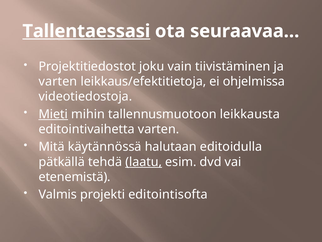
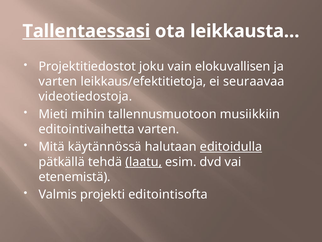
seuraavaa…: seuraavaa… -> leikkausta… (245, 31)
tiivistäminen: tiivistäminen -> elokuvallisen (233, 66)
ohjelmissa: ohjelmissa -> seuraavaa (254, 81)
Mieti underline: present -> none (53, 114)
leikkausta: leikkausta -> musiikkiin (250, 114)
editoidulla underline: none -> present (231, 147)
